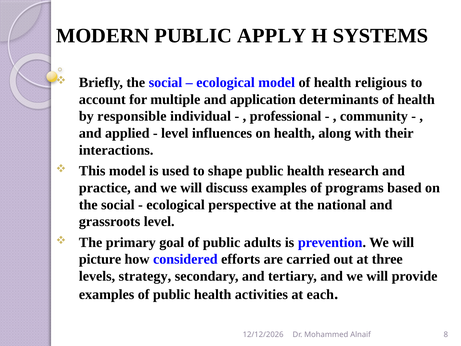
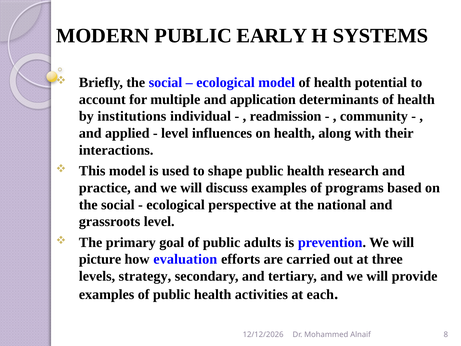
APPLY: APPLY -> EARLY (272, 36)
religious: religious -> potential (381, 82)
responsible: responsible -> institutions (132, 116)
professional: professional -> readmission (286, 116)
considered: considered -> evaluation (185, 259)
